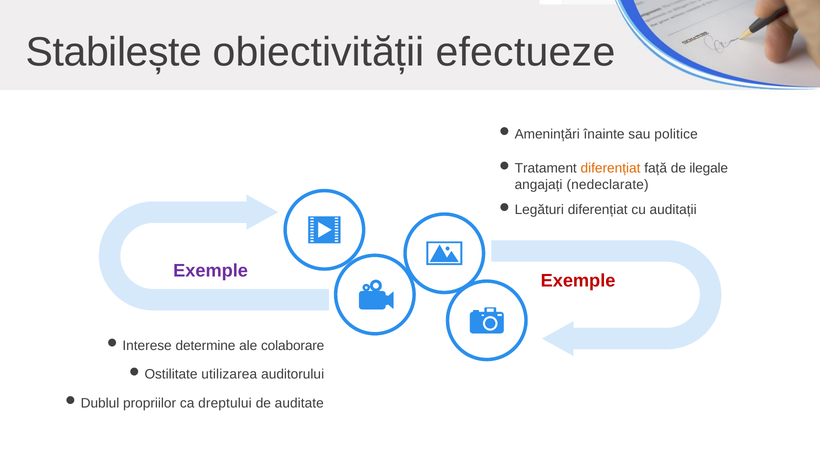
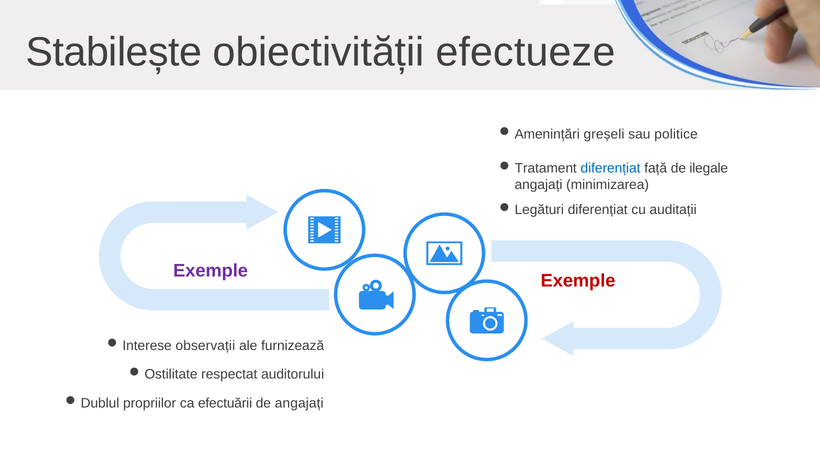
înainte: înainte -> greșeli (604, 134)
diferențiat colour: orange -> blue (611, 169)
nedeclarate: nedeclarate -> minimizarea (608, 185)
determine: determine -> observații (205, 346)
colaborare: colaborare -> furnizează (293, 346)
utilizarea: utilizarea -> respectat (229, 375)
dreptului: dreptului -> efectuării (225, 403)
de auditate: auditate -> angajați (299, 403)
